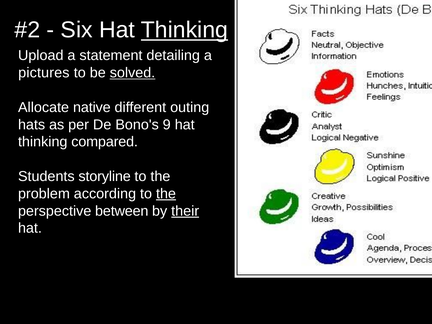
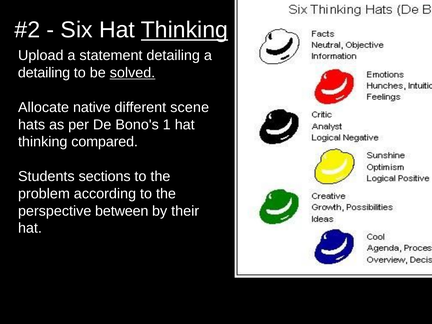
pictures: pictures -> detailing (44, 73)
outing: outing -> scene (190, 107)
9: 9 -> 1 (167, 125)
storyline: storyline -> sections (105, 176)
the underline: present -> none (166, 194)
their underline: present -> none (185, 211)
